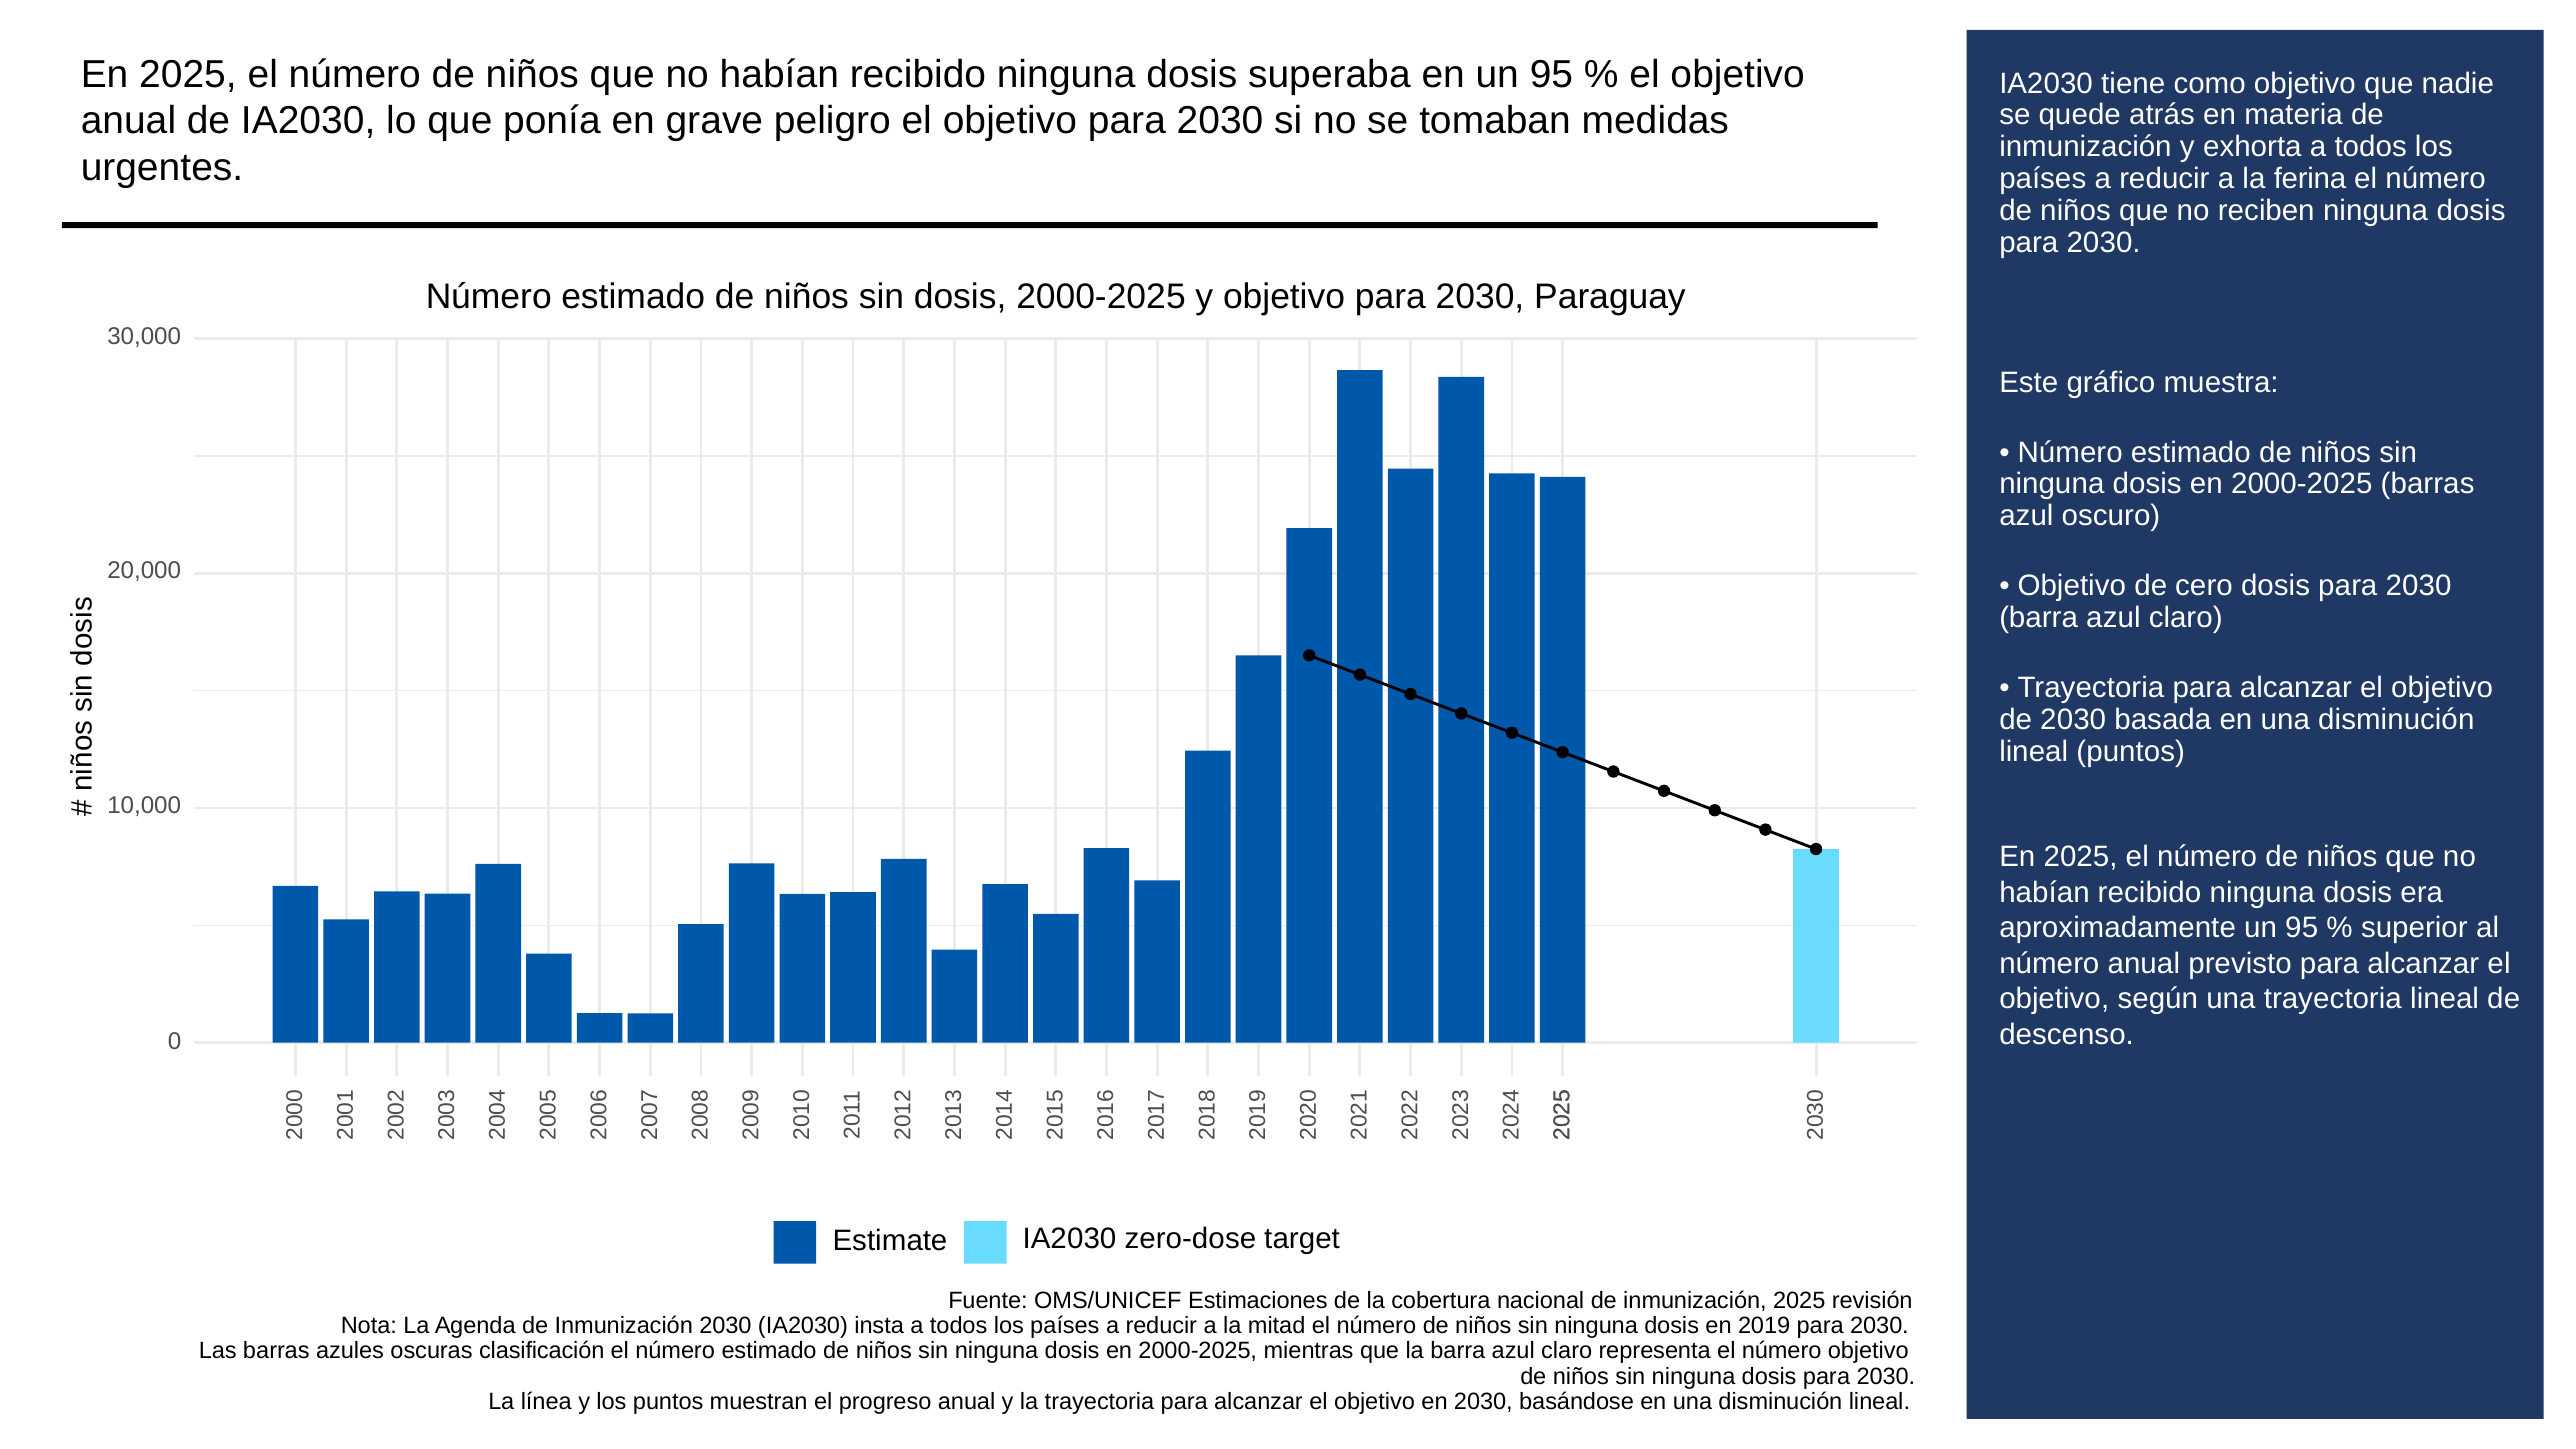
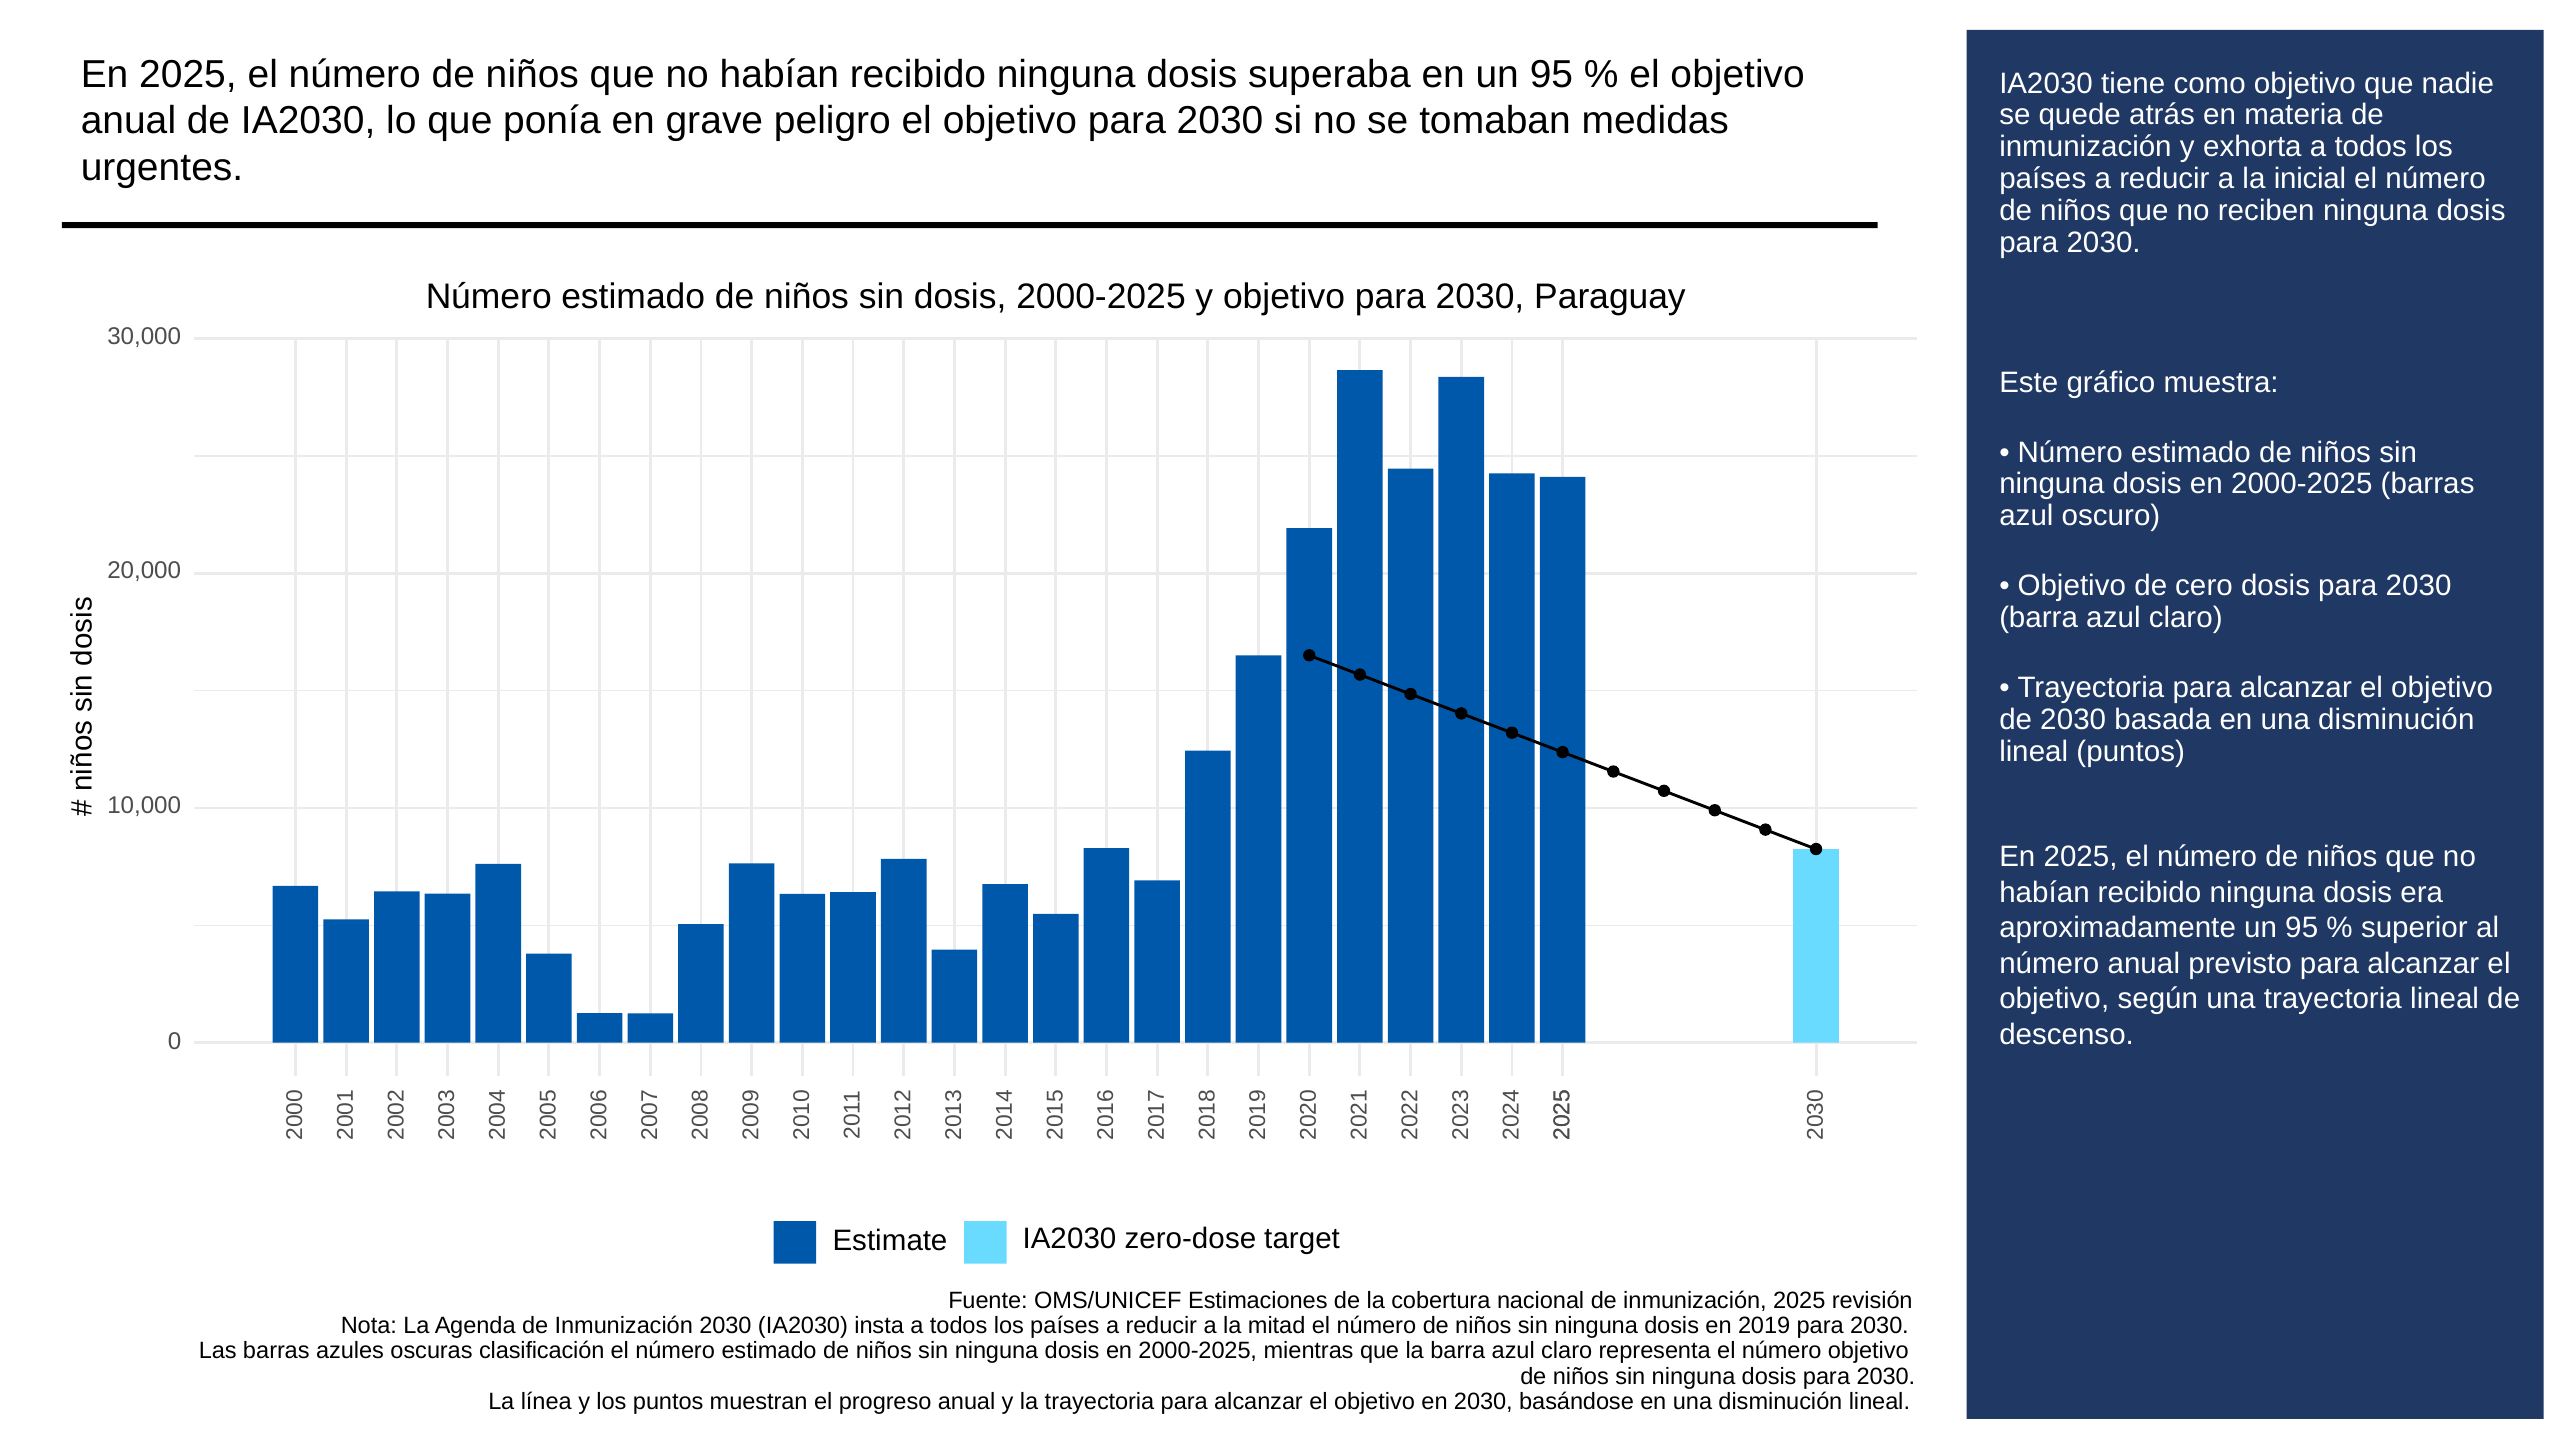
ferina: ferina -> inicial (2310, 179)
